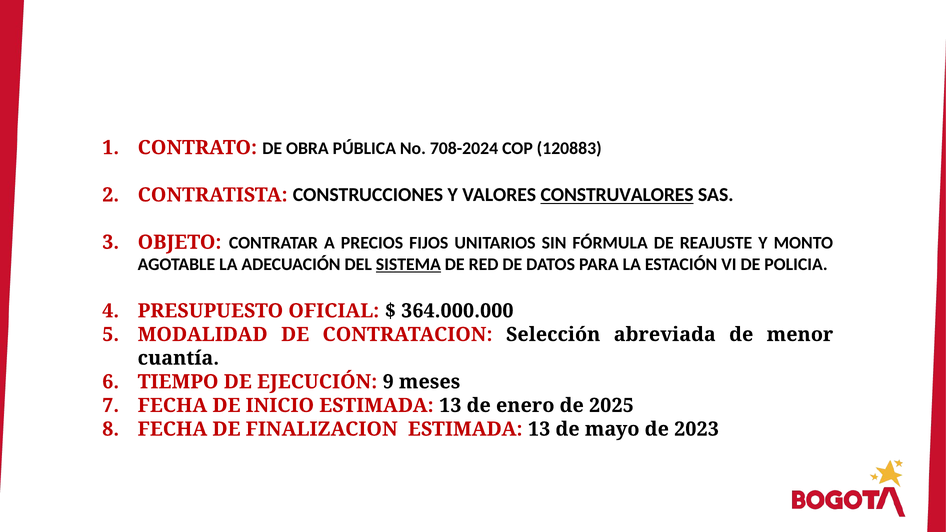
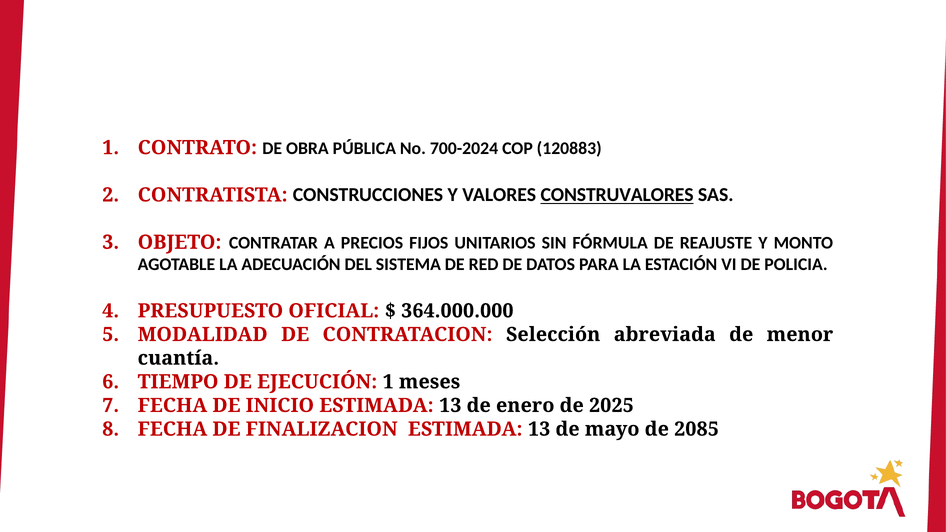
708-2024: 708-2024 -> 700-2024 (464, 148)
SISTEMA underline: present -> none (408, 265)
EJECUCIÓN 9: 9 -> 1 (388, 382)
2023: 2023 -> 2085 (696, 429)
